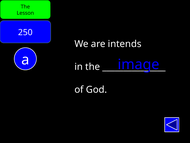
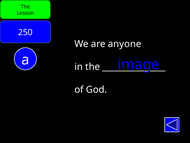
intends: intends -> anyone (125, 44)
